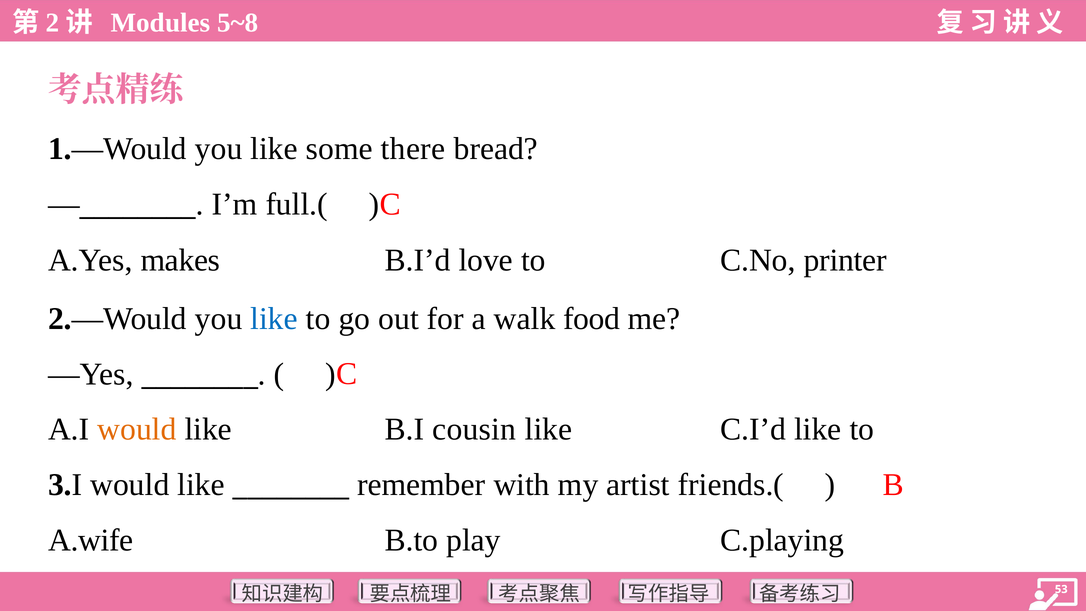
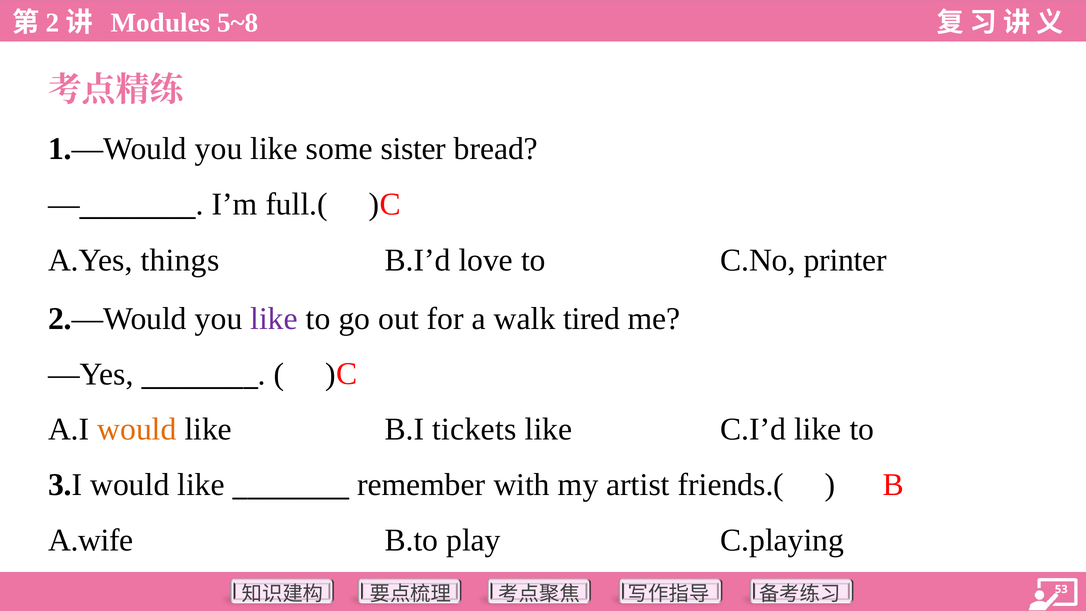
there: there -> sister (413, 149)
makes: makes -> things (180, 260)
like colour: blue -> purple (274, 319)
food: food -> tired (592, 319)
cousin: cousin -> tickets (474, 429)
